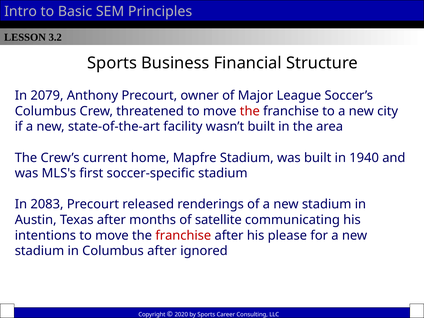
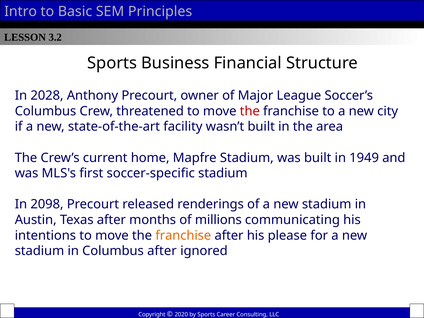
2079: 2079 -> 2028 (47, 96)
1940: 1940 -> 1949 (364, 158)
2083: 2083 -> 2098 (47, 204)
satellite: satellite -> millions (218, 220)
franchise colour: red -> orange (183, 235)
